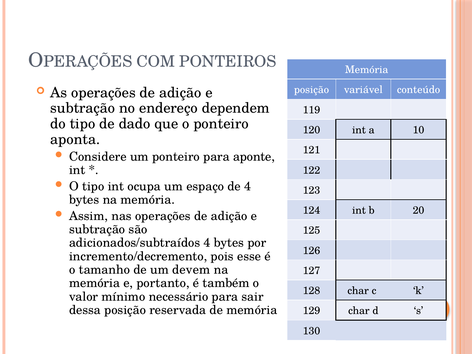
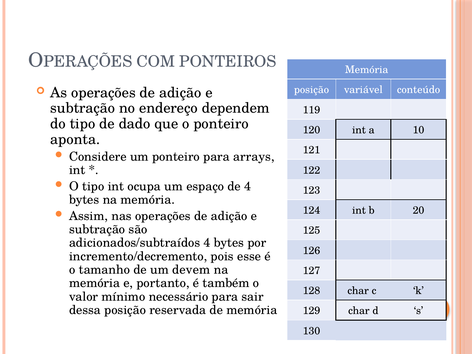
aponte: aponte -> arrays (254, 157)
